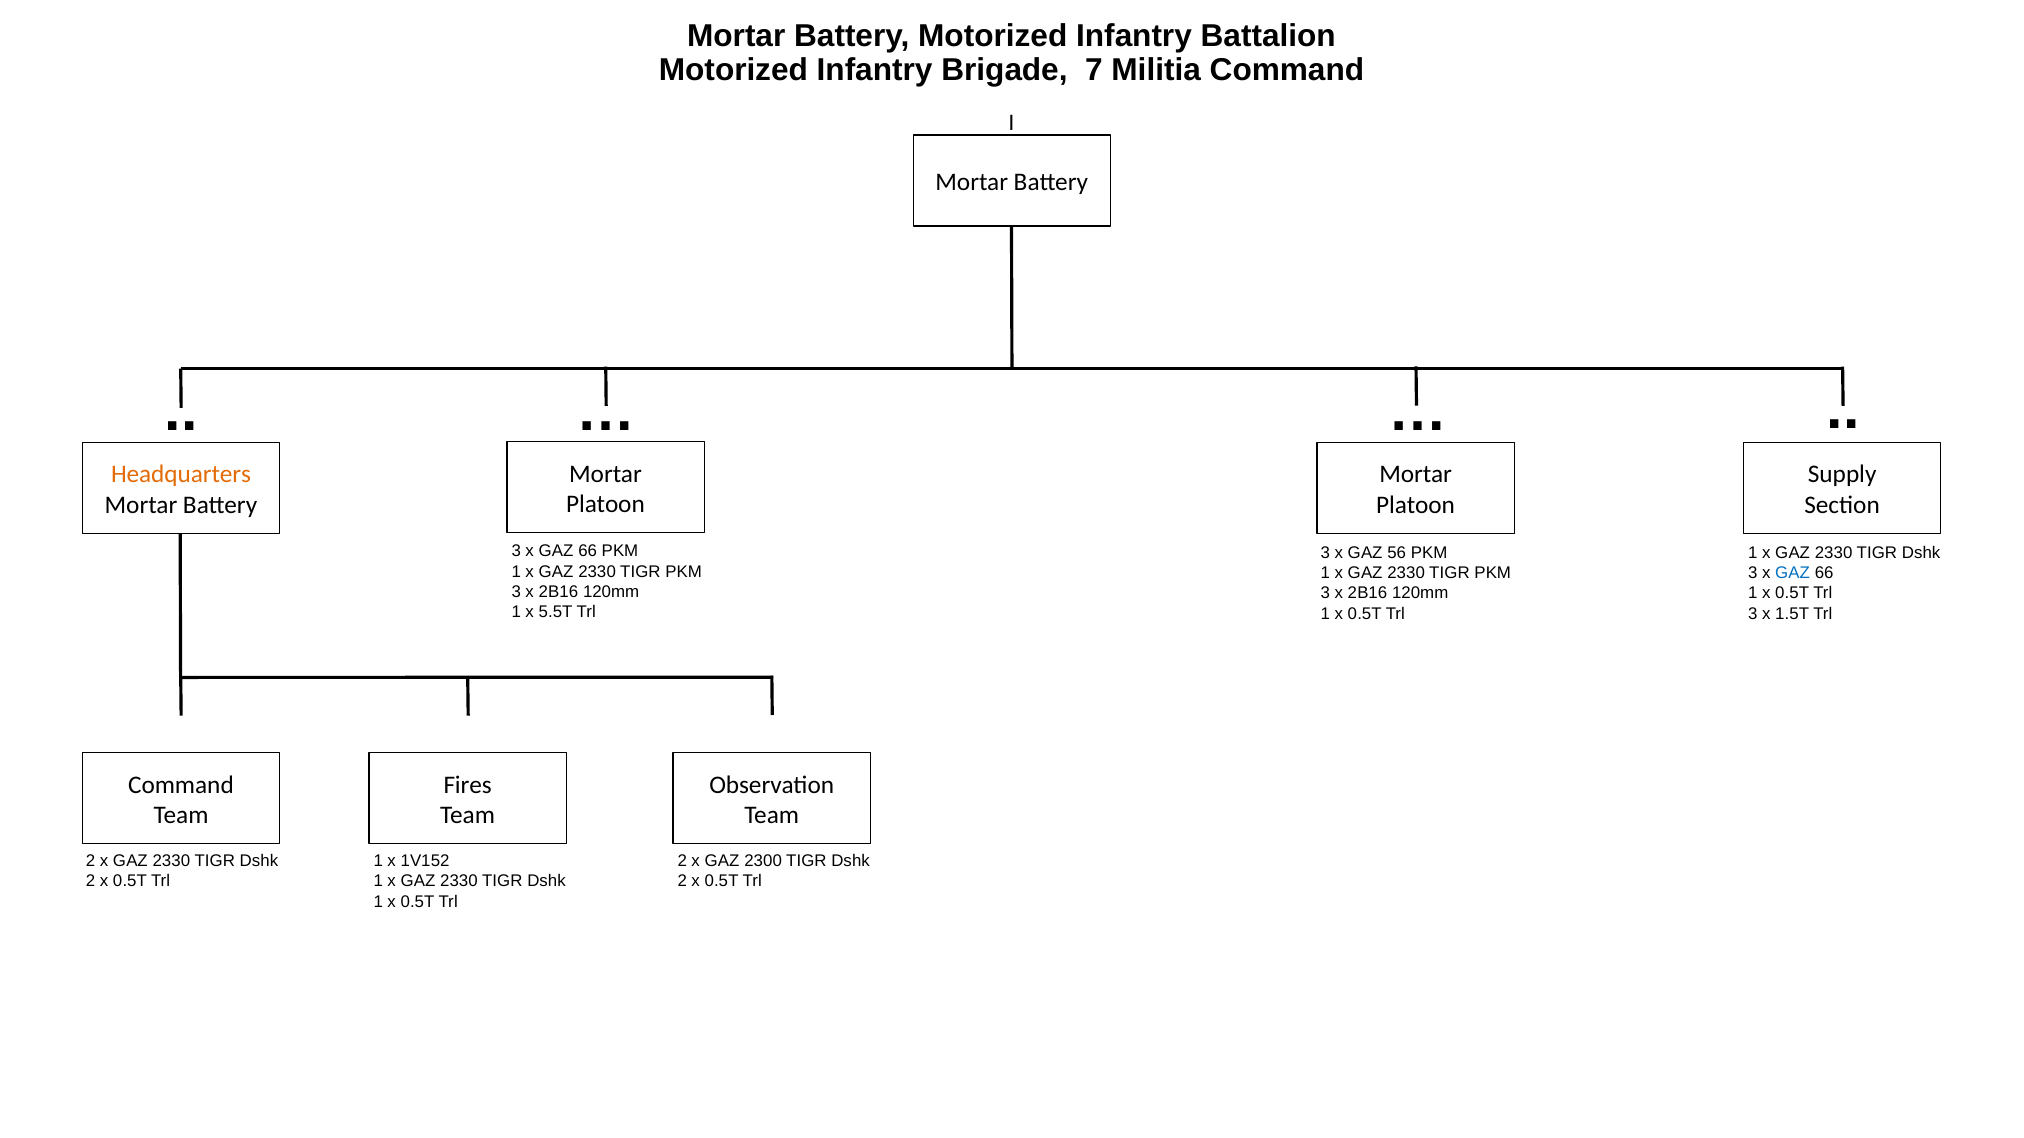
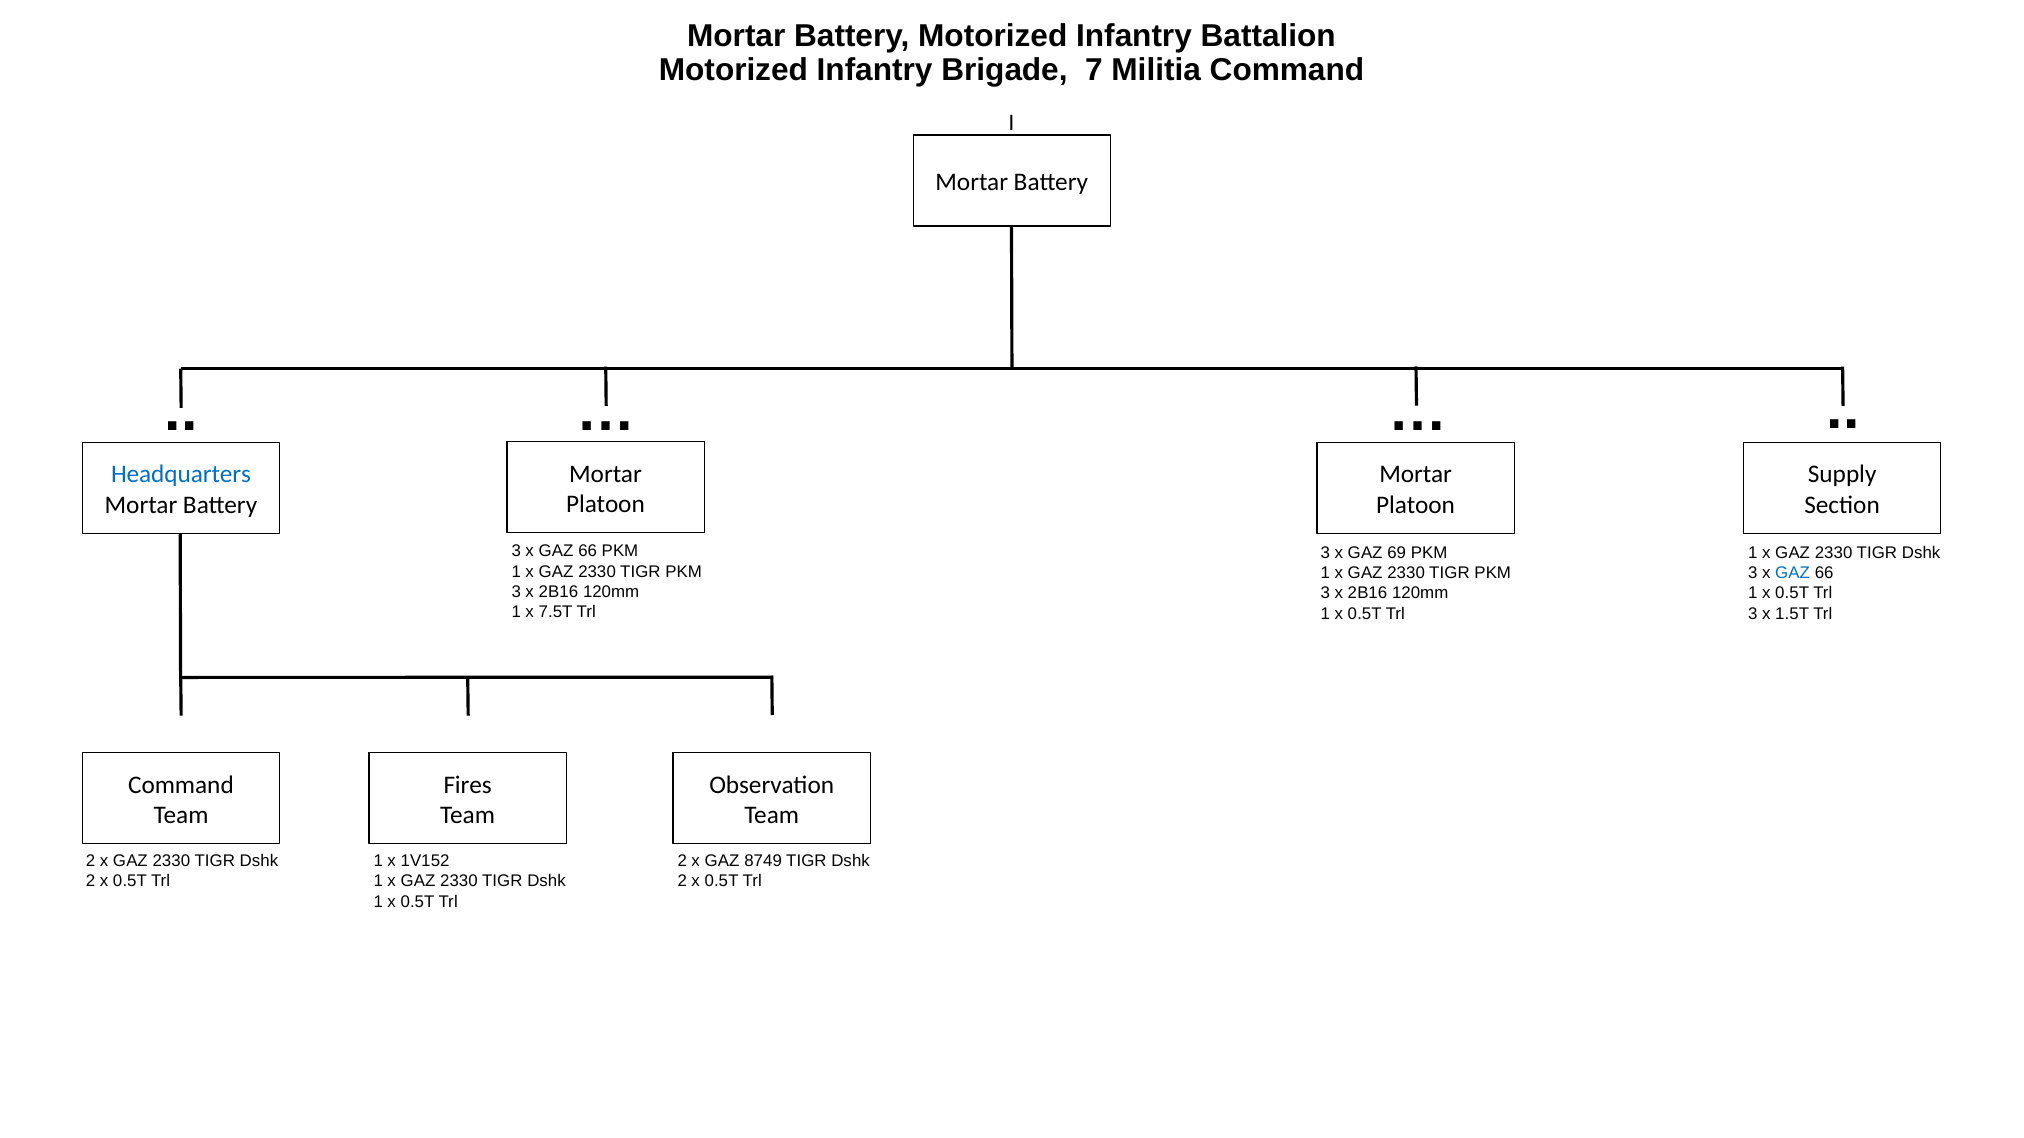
Headquarters colour: orange -> blue (181, 475)
56: 56 -> 69 (1397, 553)
5.5T: 5.5T -> 7.5T (556, 612)
2300: 2300 -> 8749 (763, 861)
